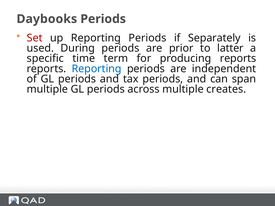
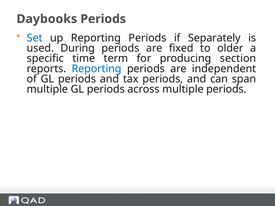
Set colour: red -> blue (35, 38)
prior: prior -> fixed (181, 48)
latter: latter -> older (230, 48)
producing reports: reports -> section (238, 58)
multiple creates: creates -> periods (226, 89)
